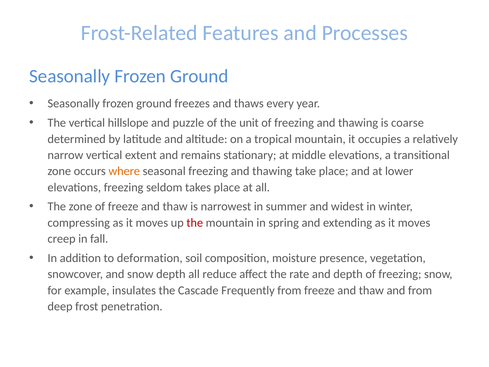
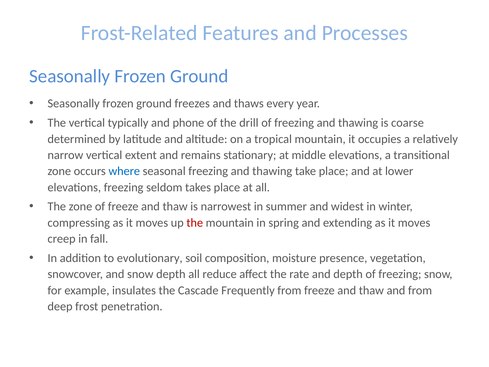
hillslope: hillslope -> typically (128, 123)
puzzle: puzzle -> phone (188, 123)
unit: unit -> drill (249, 123)
where colour: orange -> blue (124, 171)
deformation: deformation -> evolutionary (150, 258)
